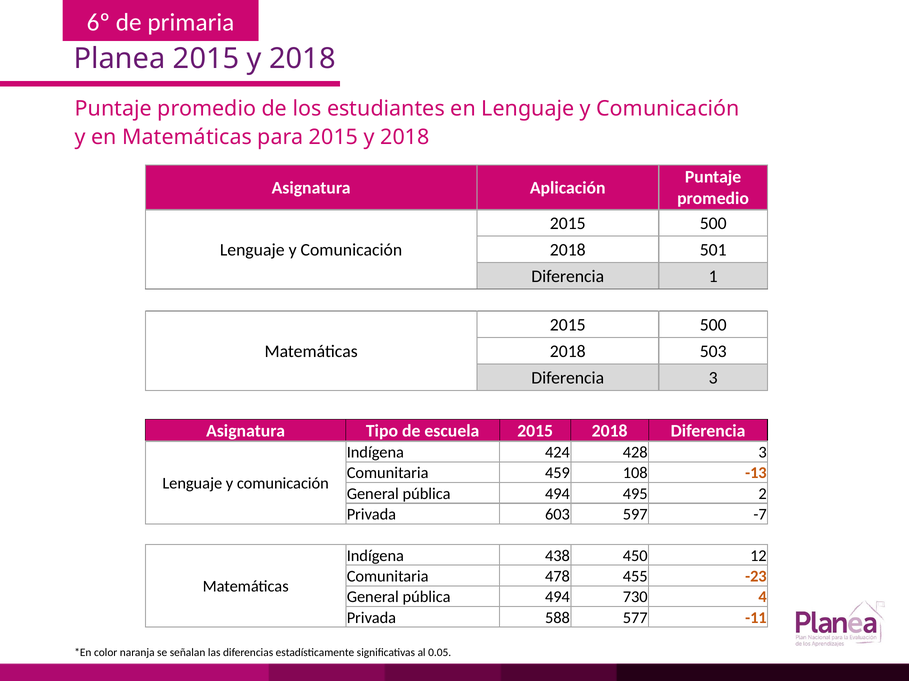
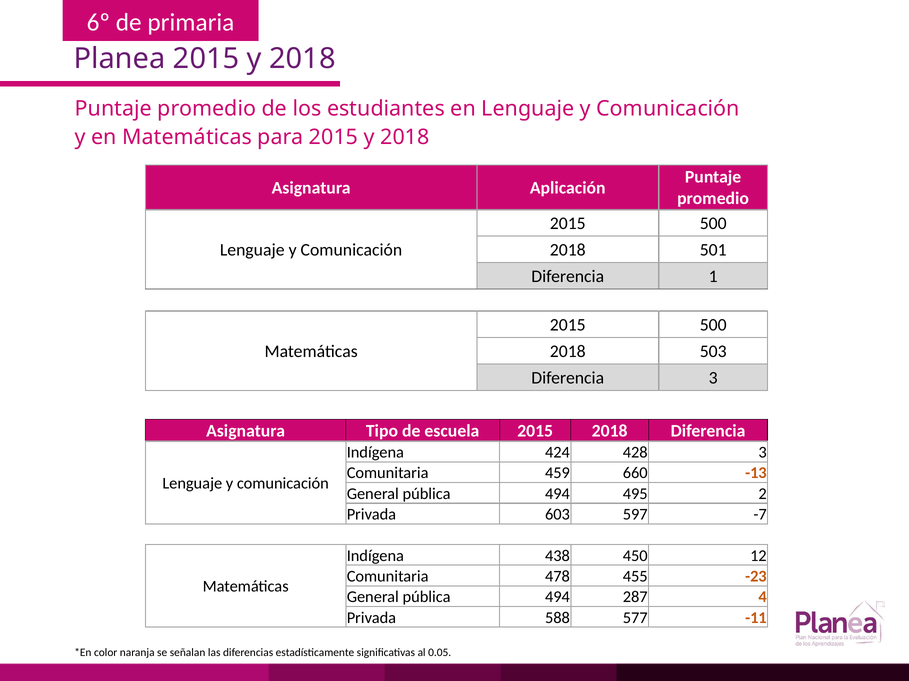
108: 108 -> 660 (635, 473)
730: 730 -> 287 (635, 598)
